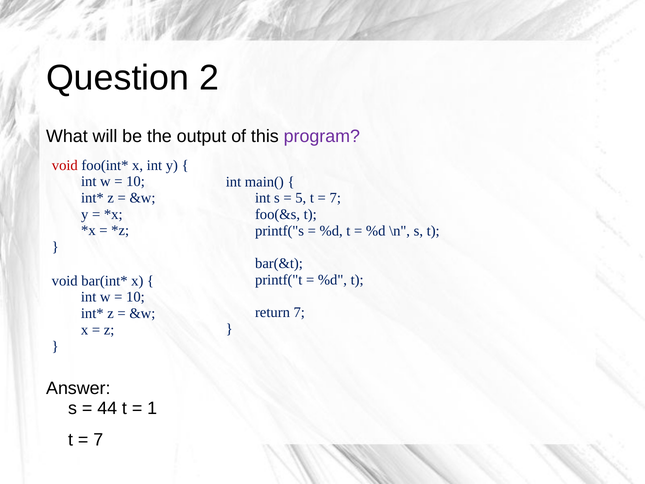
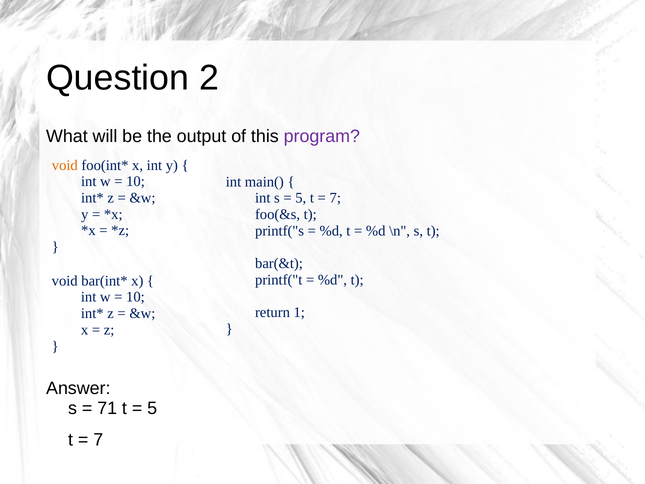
void colour: red -> orange (65, 165)
return 7: 7 -> 1 (299, 312)
44: 44 -> 71 (107, 408)
1: 1 -> 5 (152, 408)
